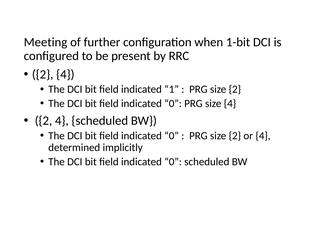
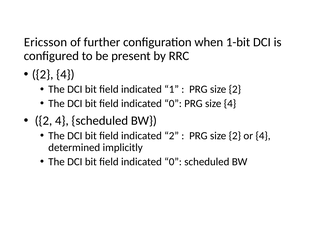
Meeting: Meeting -> Ericsson (45, 42)
0: 0 -> 2 (172, 135)
